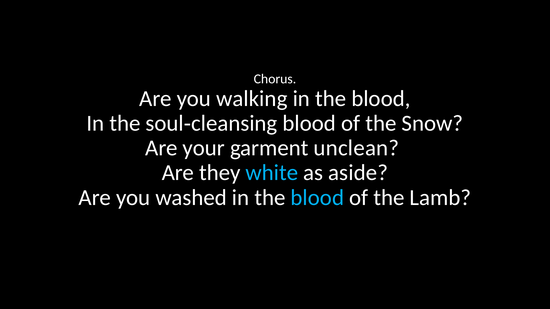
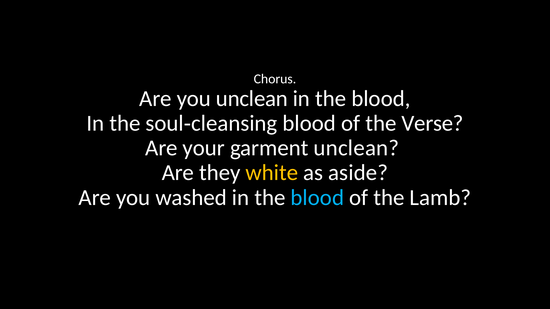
you walking: walking -> unclean (252, 99)
Snow: Snow -> Verse (433, 123)
white colour: light blue -> yellow (272, 173)
